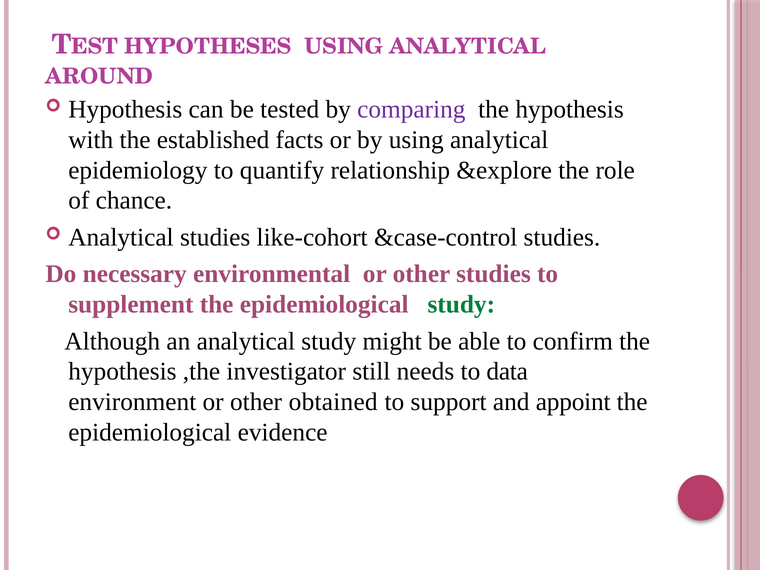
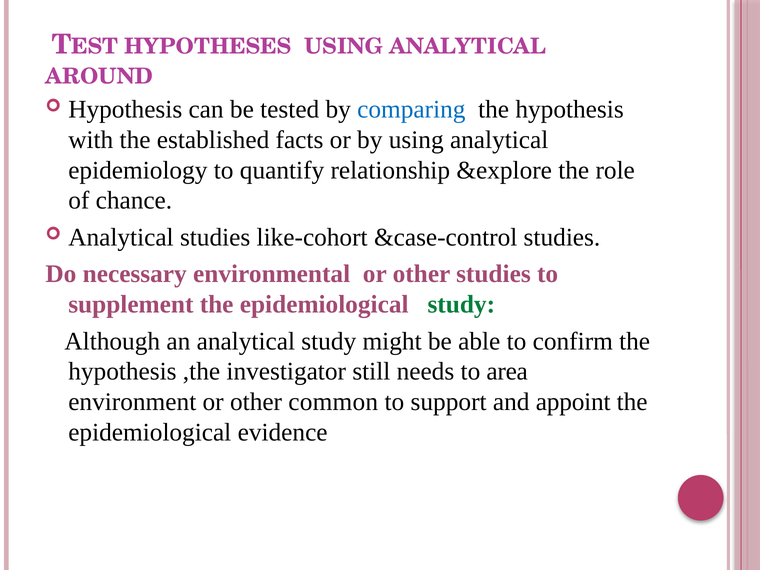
comparing colour: purple -> blue (411, 109)
data: data -> area (507, 372)
obtained: obtained -> common (333, 402)
